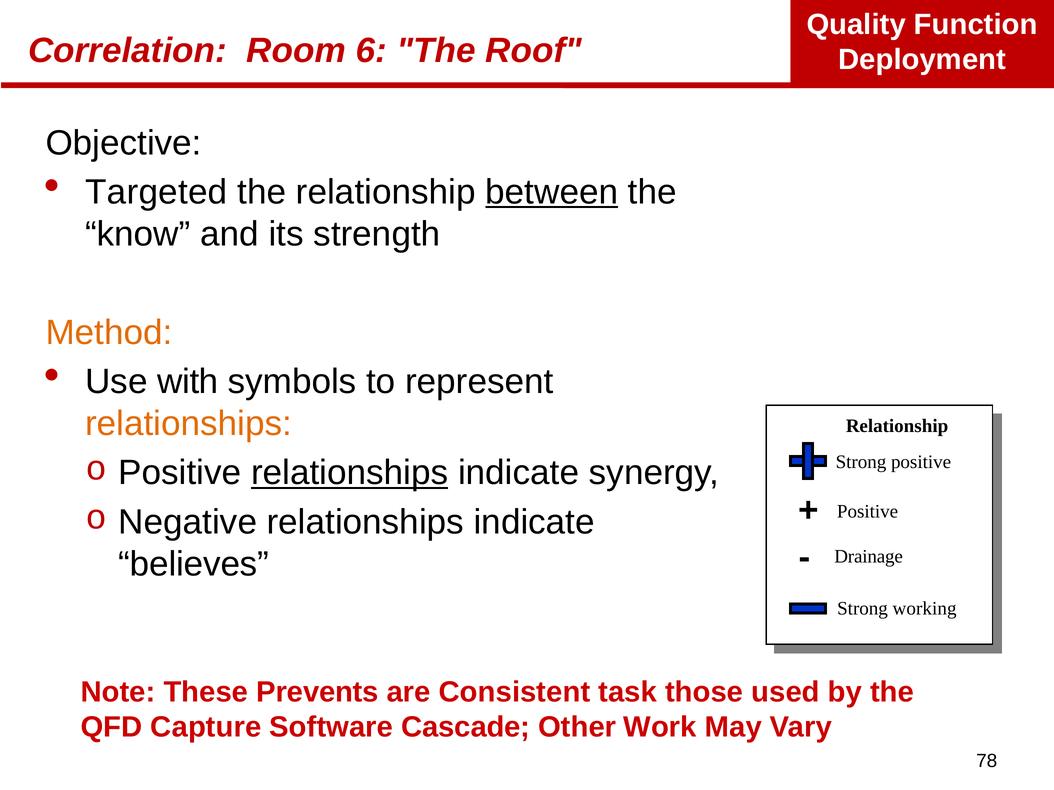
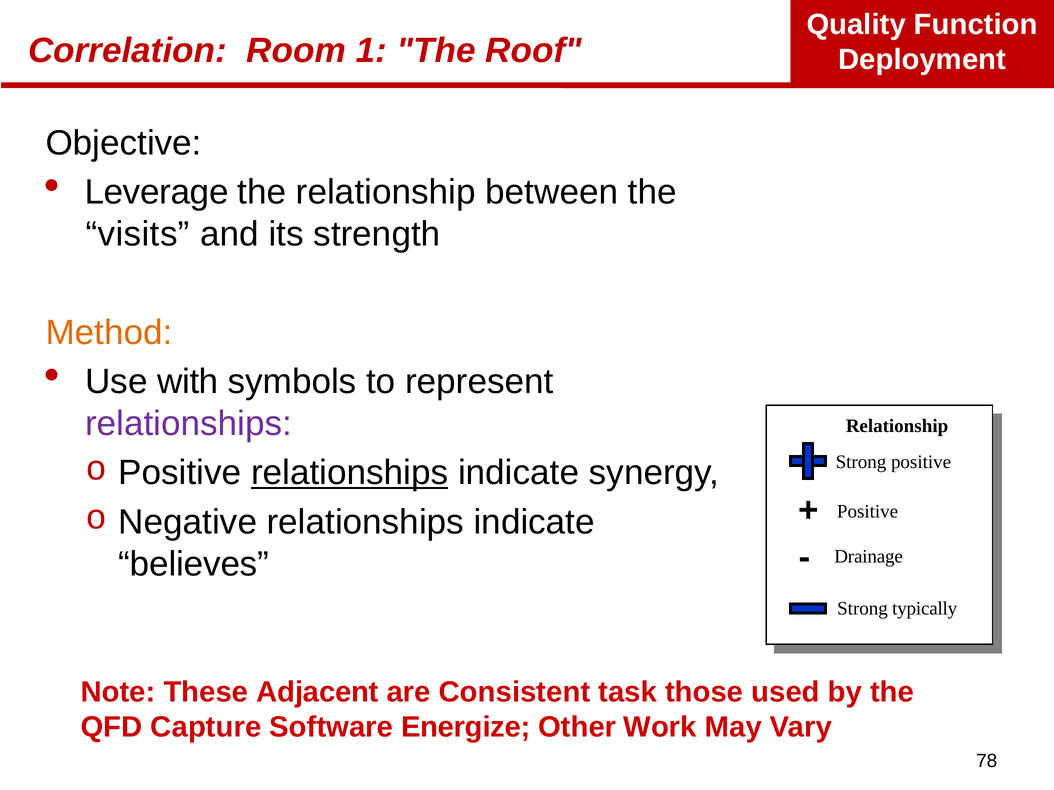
6: 6 -> 1 (371, 51)
Targeted: Targeted -> Leverage (157, 192)
between underline: present -> none (552, 192)
know: know -> visits (138, 234)
relationships colour: orange -> purple (189, 424)
working: working -> typically (925, 609)
Prevents: Prevents -> Adjacent (318, 692)
Cascade: Cascade -> Energize (466, 727)
